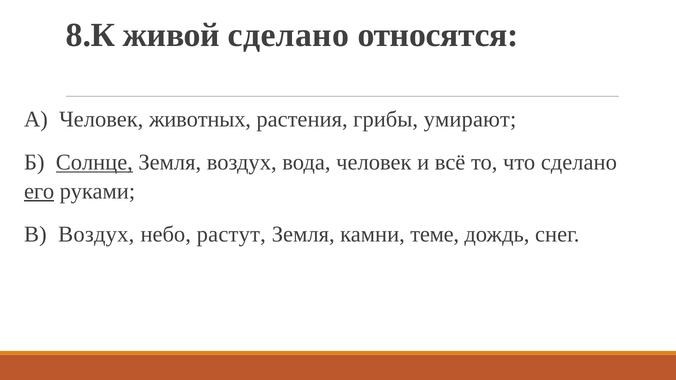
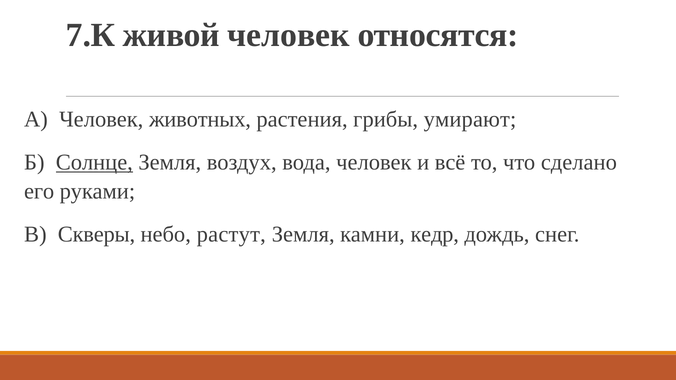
8.К: 8.К -> 7.К (91, 35)
живой сделано: сделано -> человек (289, 35)
его underline: present -> none (39, 191)
В Воздух: Воздух -> Скверы (97, 234)
теме: теме -> кедр (435, 234)
